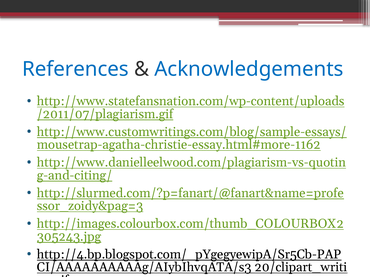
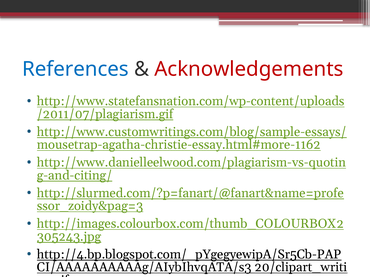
Acknowledgements colour: blue -> red (249, 69)
